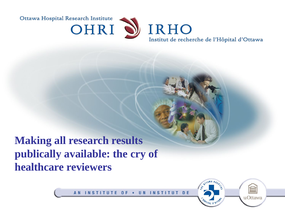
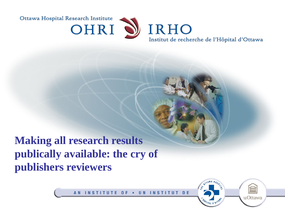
healthcare: healthcare -> publishers (39, 167)
